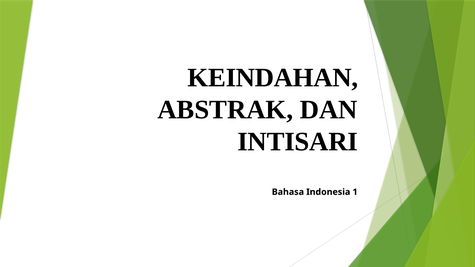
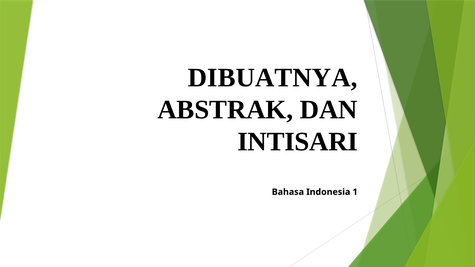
KEINDAHAN: KEINDAHAN -> DIBUATNYA (273, 78)
